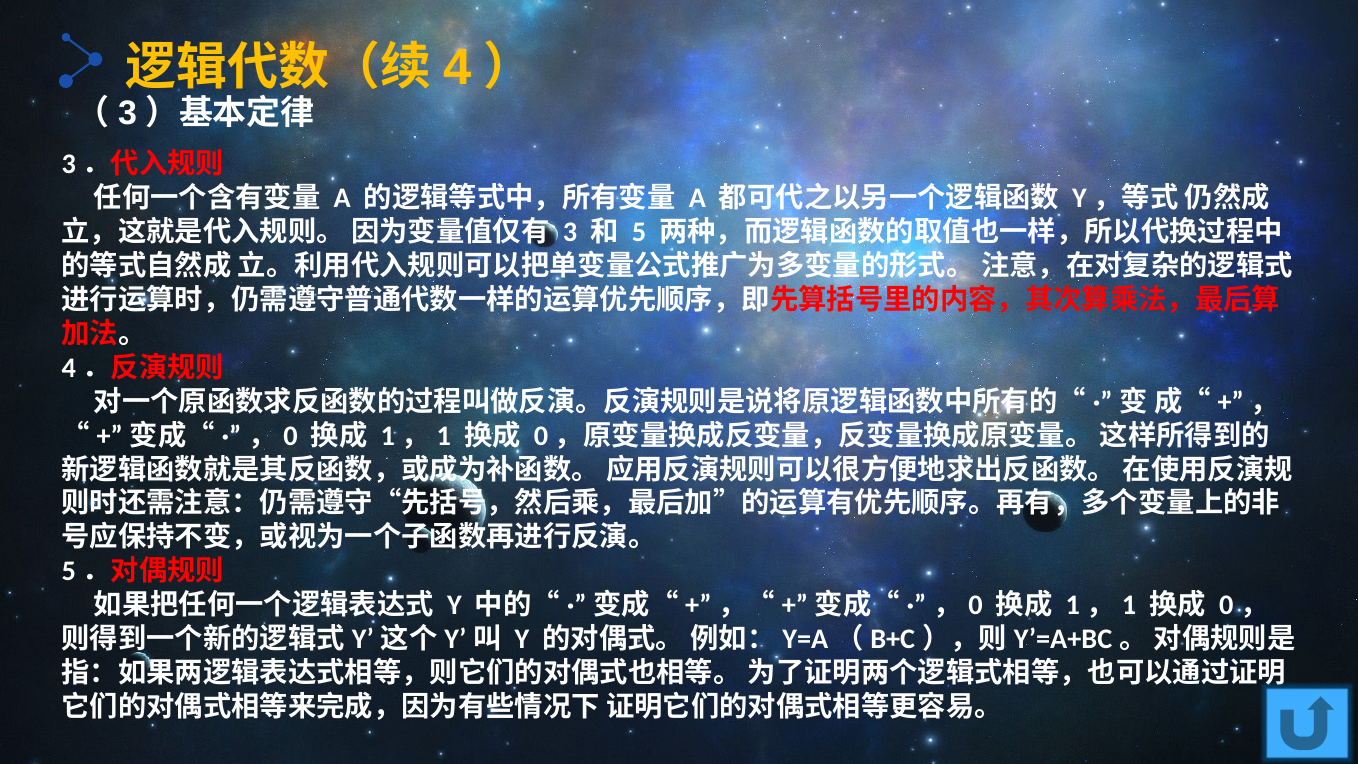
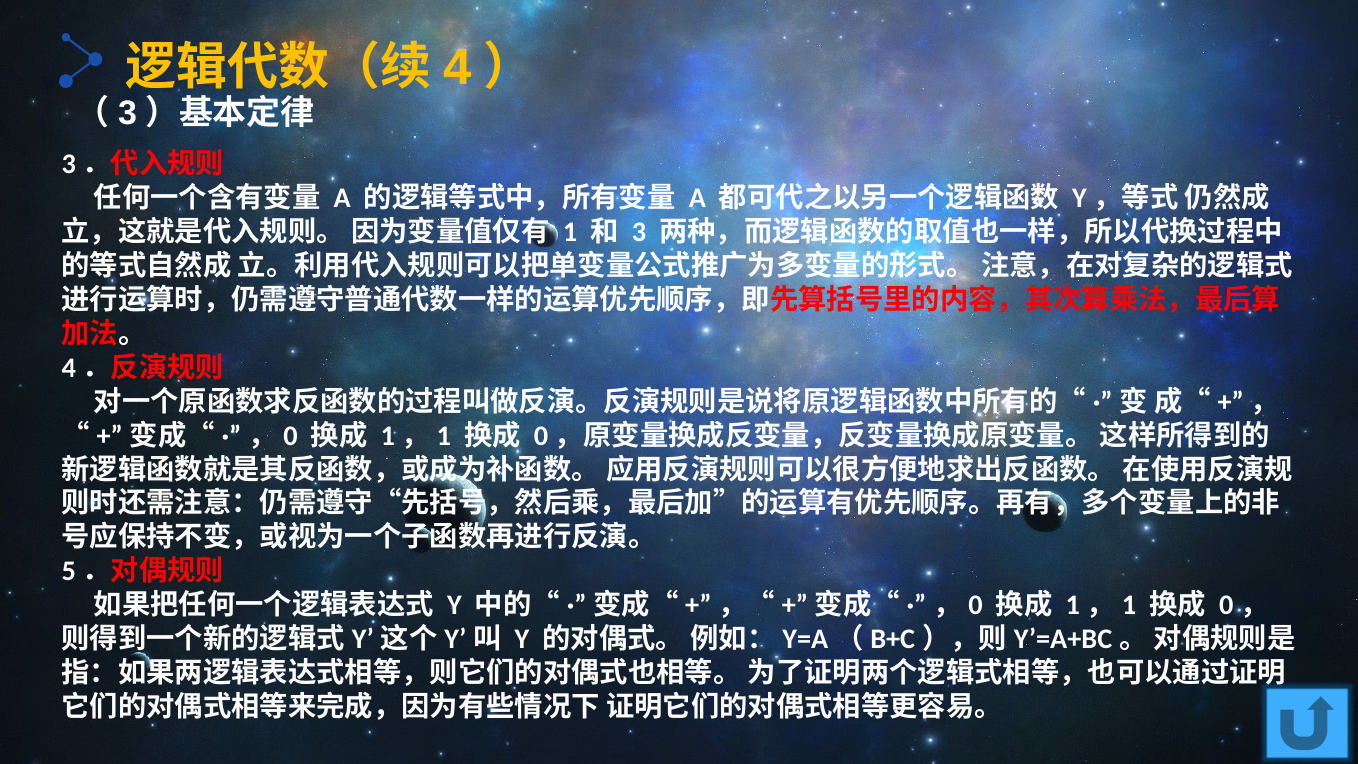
3: 3 -> 1 (570, 232)
5: 5 -> 3 (639, 232)
